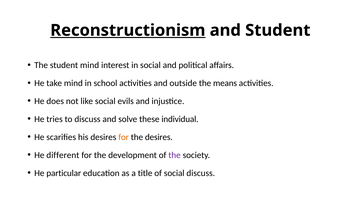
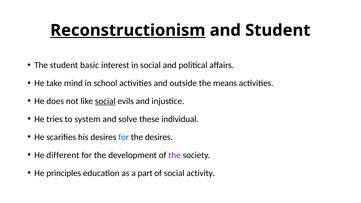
student mind: mind -> basic (90, 65)
social underline: none -> present (105, 101)
to discuss: discuss -> system (87, 119)
for colour: orange -> blue (124, 137)
particular: particular -> principles (64, 173)
title: title -> part (145, 173)
social discuss: discuss -> activity (201, 173)
